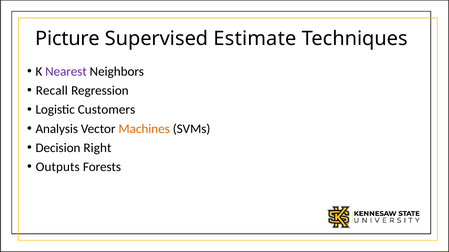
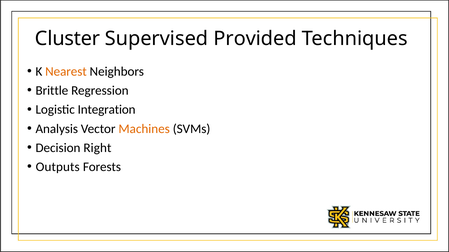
Picture: Picture -> Cluster (68, 39)
Estimate: Estimate -> Provided (255, 39)
Nearest colour: purple -> orange (66, 72)
Recall: Recall -> Brittle (52, 91)
Customers: Customers -> Integration (107, 110)
